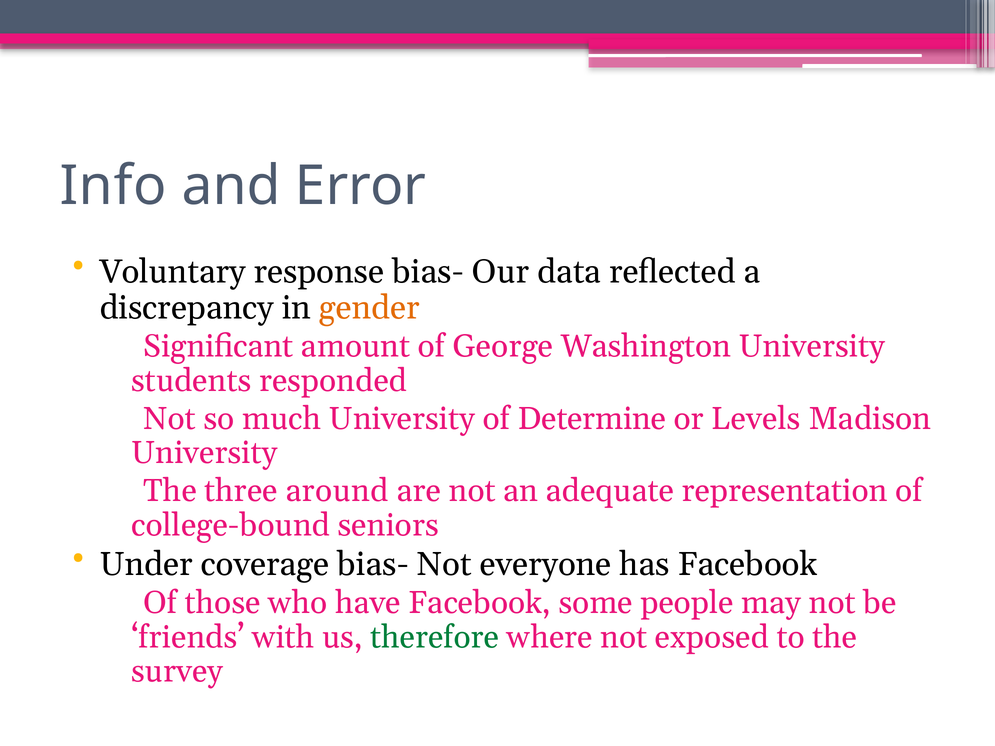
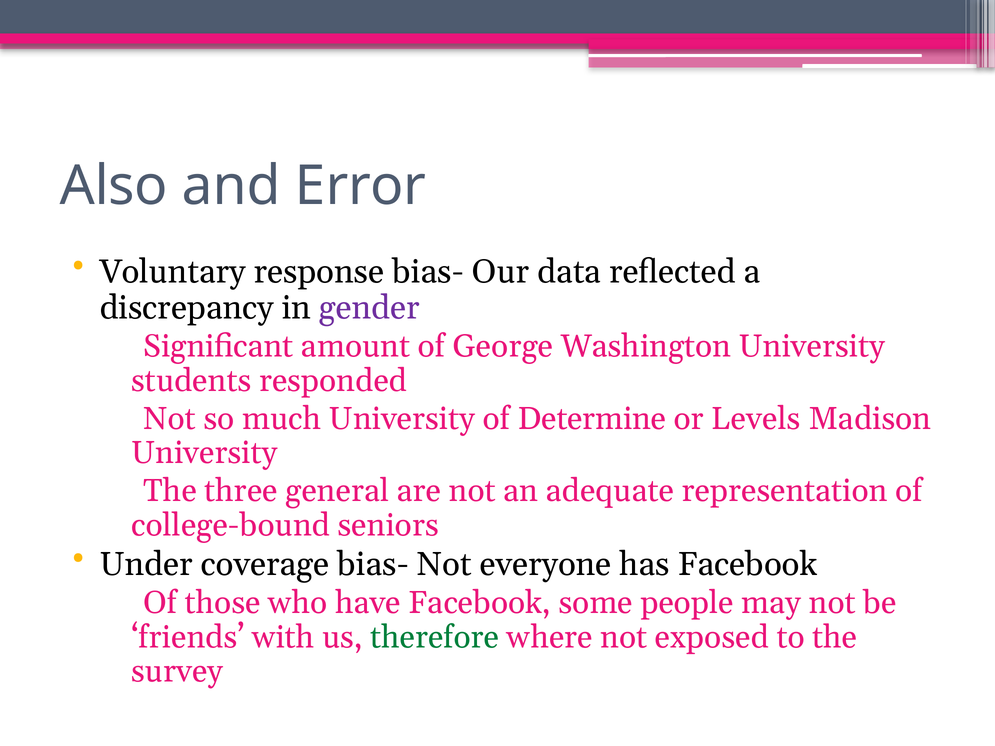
Info: Info -> Also (114, 186)
gender colour: orange -> purple (370, 308)
around: around -> general (337, 491)
